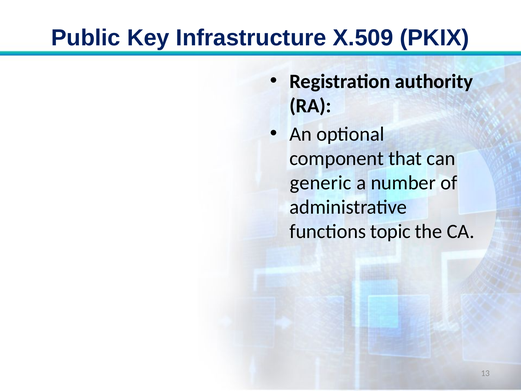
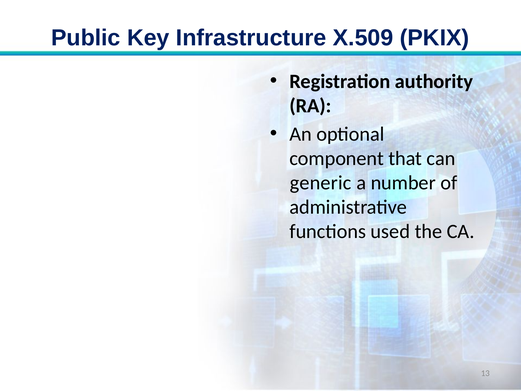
topic: topic -> used (390, 231)
